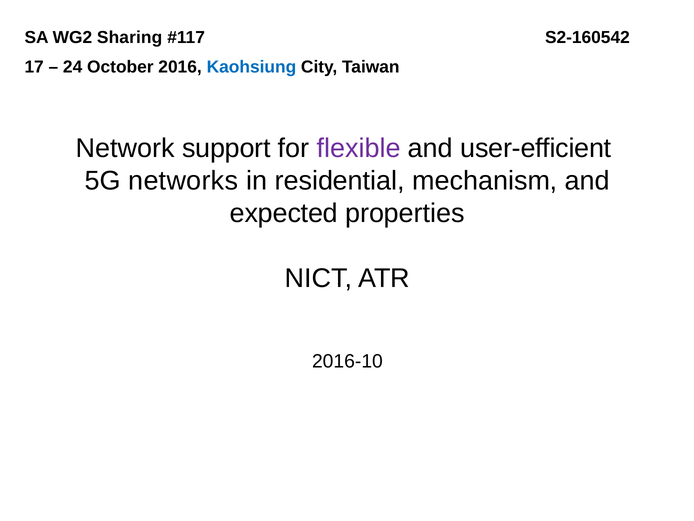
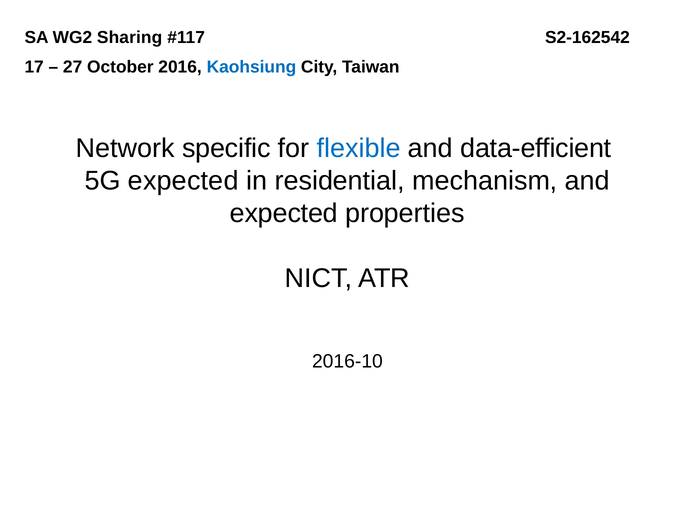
S2-160542: S2-160542 -> S2-162542 (587, 38)
24: 24 -> 27 (73, 67)
support: support -> specific (226, 148)
flexible colour: purple -> blue (359, 148)
user-efficient: user-efficient -> data-efficient (536, 148)
5G networks: networks -> expected (183, 181)
